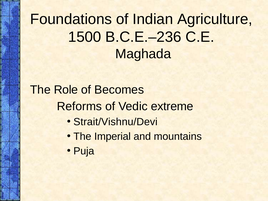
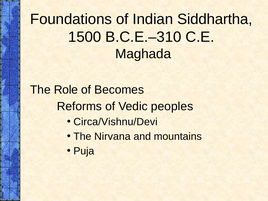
Agriculture: Agriculture -> Siddhartha (215, 19)
B.C.E.–236: B.C.E.–236 -> B.C.E.–310 (143, 37)
extreme: extreme -> peoples (172, 106)
Strait/Vishnu/Devi: Strait/Vishnu/Devi -> Circa/Vishnu/Devi (115, 122)
Imperial: Imperial -> Nirvana (112, 136)
